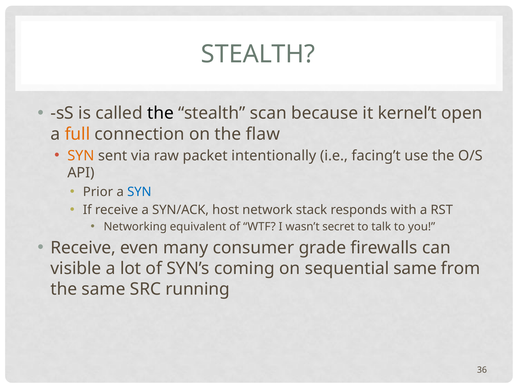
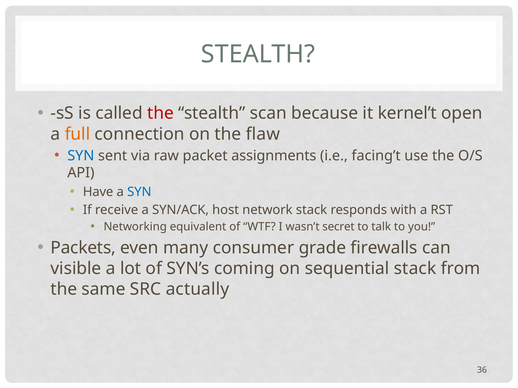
the colour: black -> red (160, 113)
SYN colour: orange -> blue (81, 156)
intentionally: intentionally -> assignments (274, 156)
Prior: Prior -> Have (98, 192)
Receive: Receive -> Packets (83, 248)
sequential same: same -> stack (415, 269)
running: running -> actually (197, 290)
